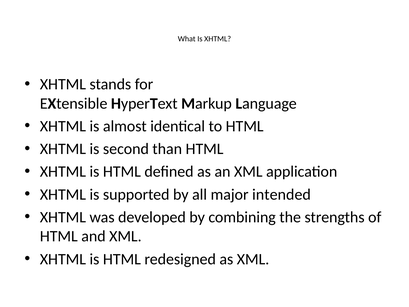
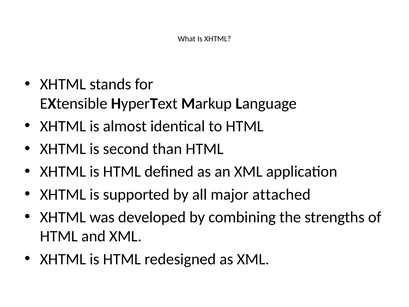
intended: intended -> attached (281, 194)
